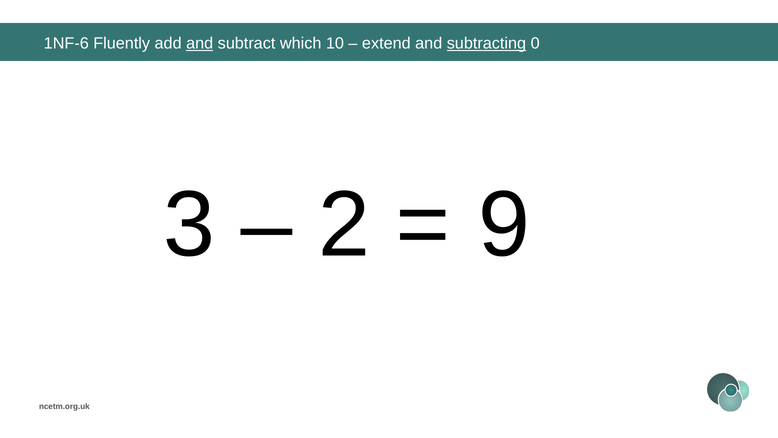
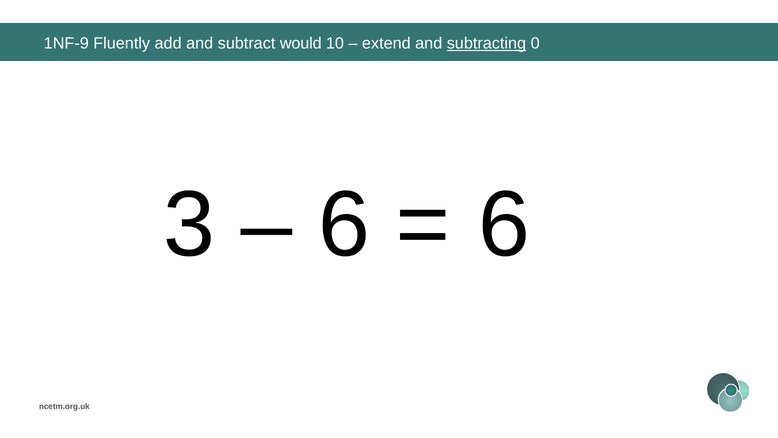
1NF-6: 1NF-6 -> 1NF-9 (66, 43)
and underline: present -> none (200, 43)
which: which -> would (301, 43)
2: 2 -> 6 (344, 225)
9: 9 -> 6 (504, 225)
